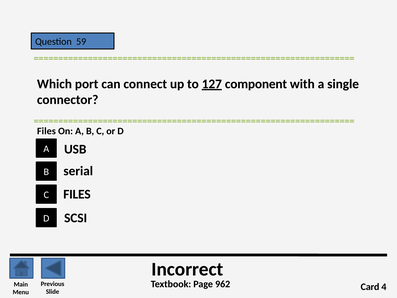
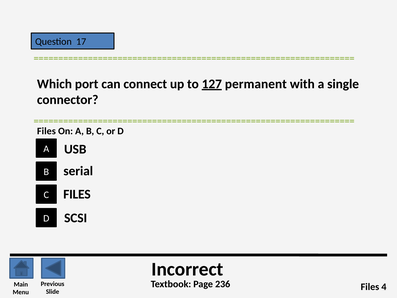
59: 59 -> 17 (81, 42)
component: component -> permanent (256, 84)
962: 962 -> 236 (223, 284)
Card: Card -> Files (370, 286)
